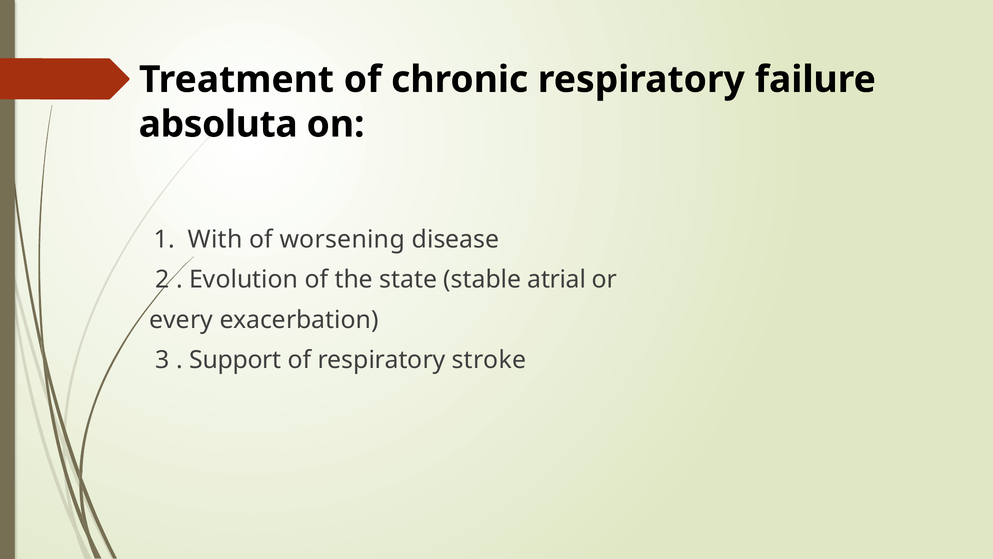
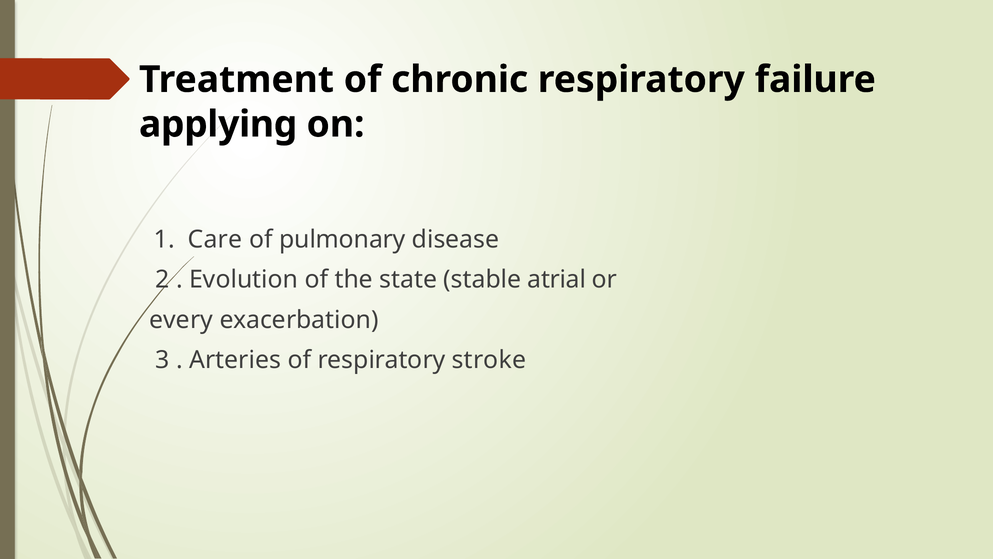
absoluta: absoluta -> applying (218, 124)
With: With -> Care (215, 239)
worsening: worsening -> pulmonary (342, 239)
Support: Support -> Arteries (235, 360)
